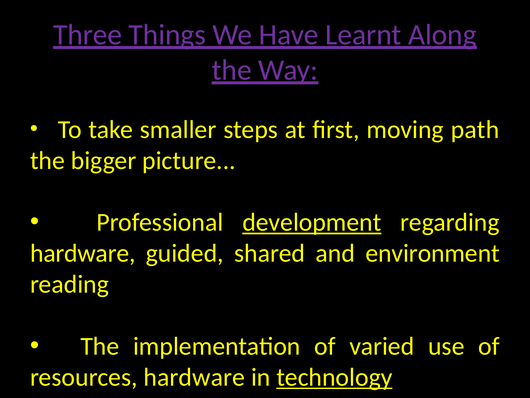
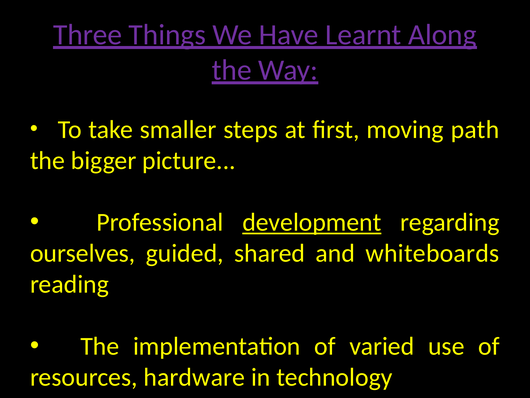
hardware: hardware -> ourselves (83, 253)
environment: environment -> whiteboards (432, 253)
technology underline: present -> none (334, 377)
